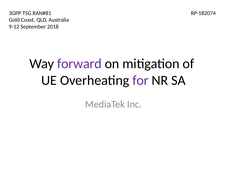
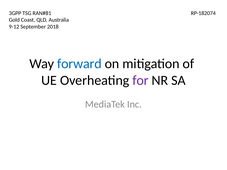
forward colour: purple -> blue (79, 64)
